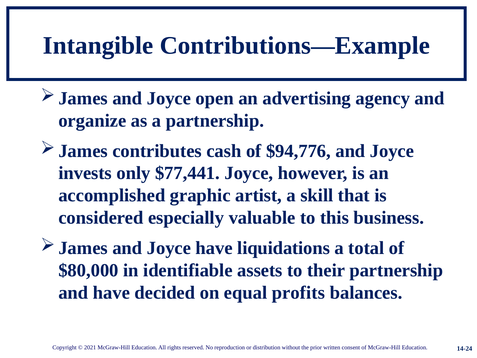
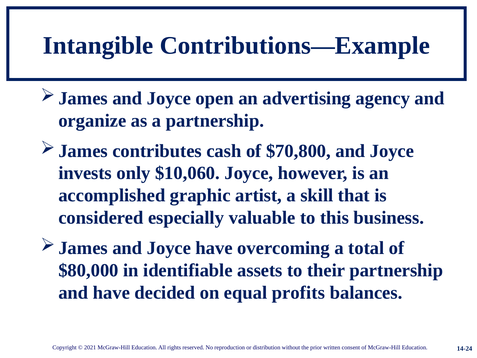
$94,776: $94,776 -> $70,800 (298, 151)
$77,441: $77,441 -> $10,060 (187, 173)
liquidations: liquidations -> overcoming (284, 248)
